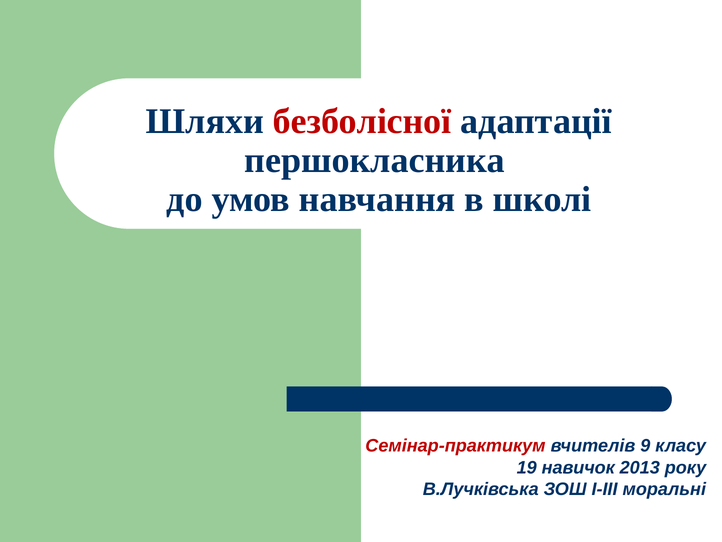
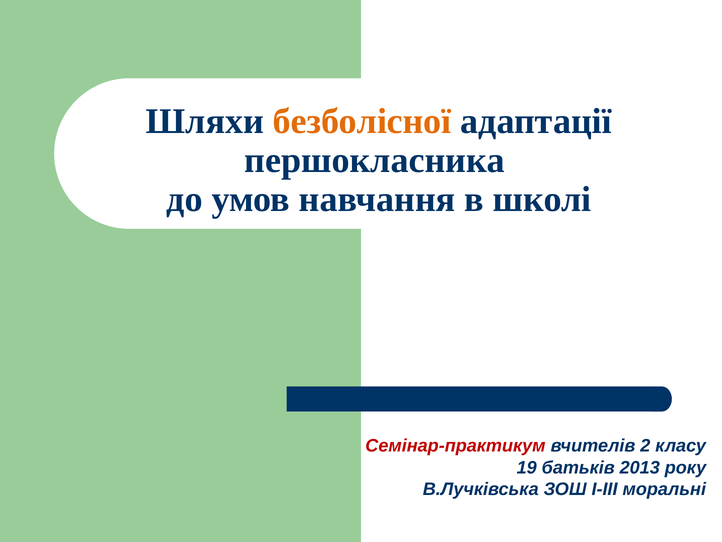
безболісної colour: red -> orange (362, 121)
9: 9 -> 2 (645, 446)
навичок: навичок -> батьків (578, 467)
